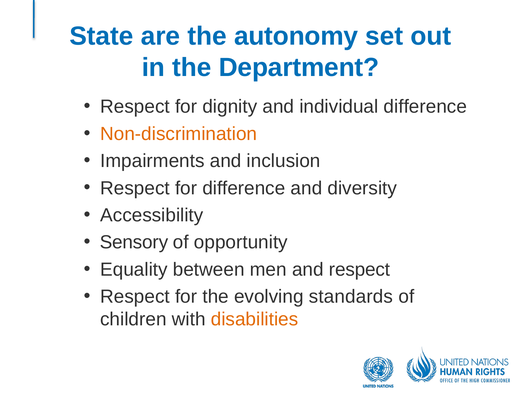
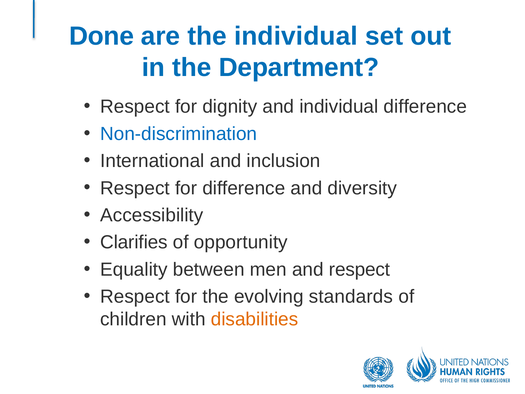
State: State -> Done (102, 36)
the autonomy: autonomy -> individual (296, 36)
Non-discrimination colour: orange -> blue (179, 134)
Impairments: Impairments -> International (152, 161)
Sensory: Sensory -> Clarifies (134, 242)
